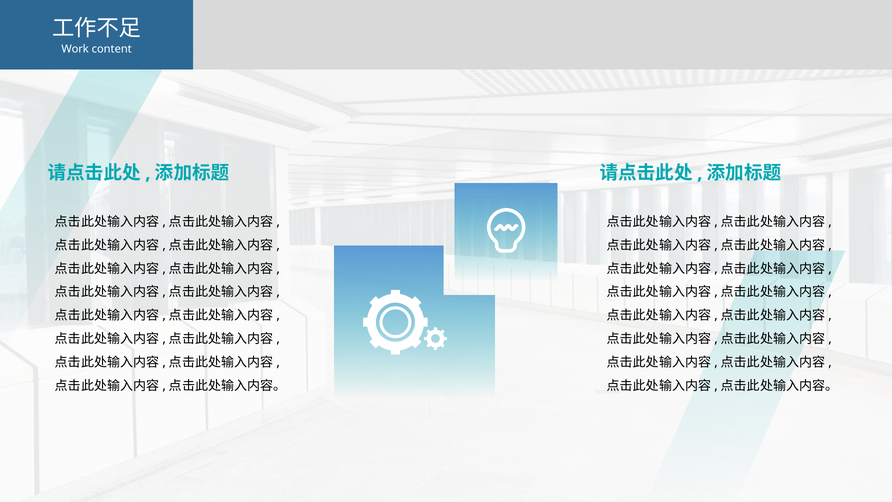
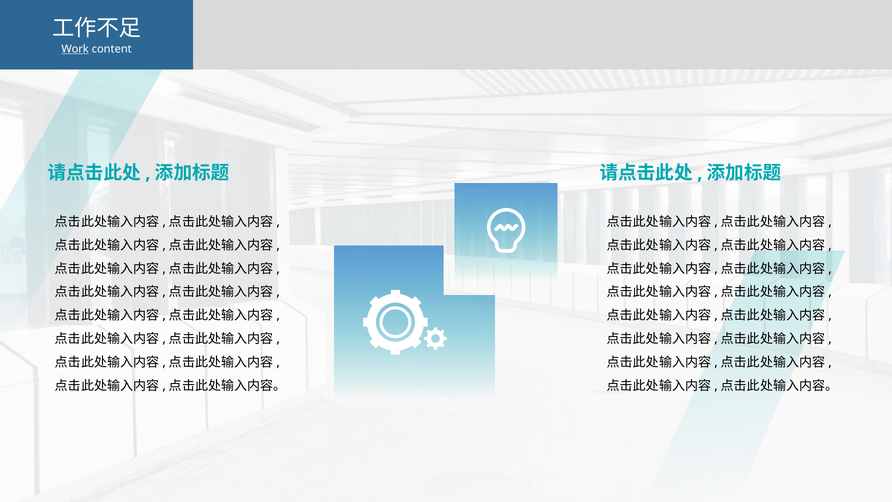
Work underline: none -> present (75, 49)
